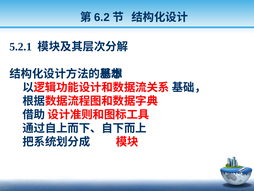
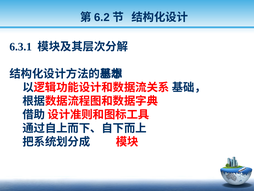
5.2.1: 5.2.1 -> 6.3.1 (21, 47)
